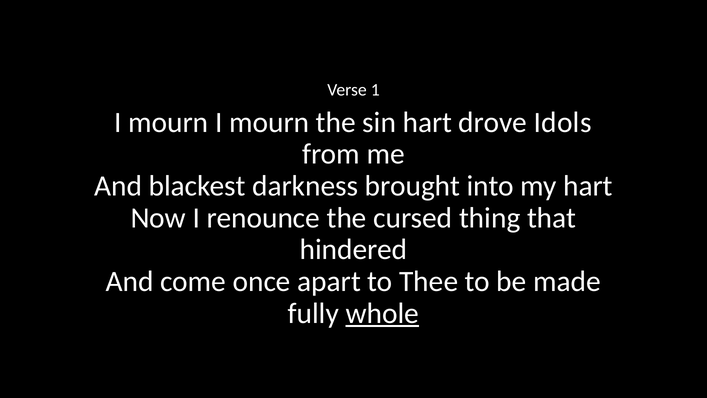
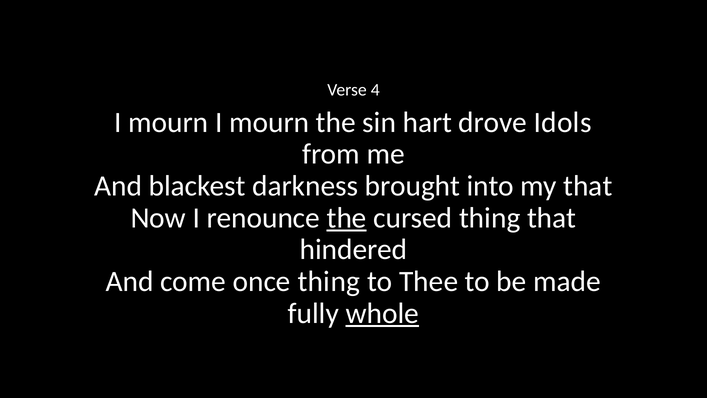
1: 1 -> 4 (375, 90)
my hart: hart -> that (588, 186)
the underline: none -> present (347, 218)
once apart: apart -> thing (329, 281)
